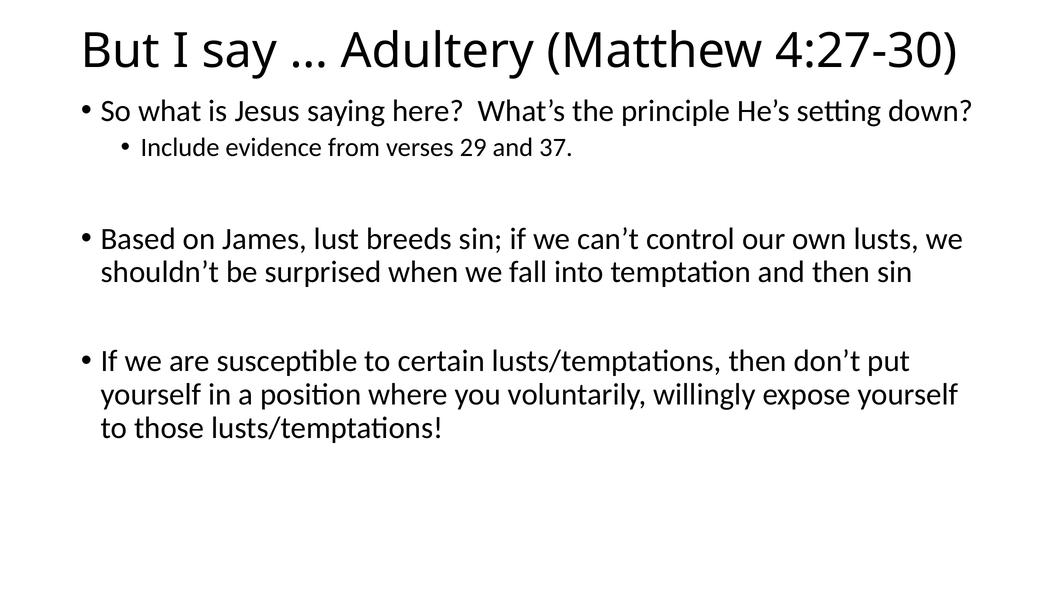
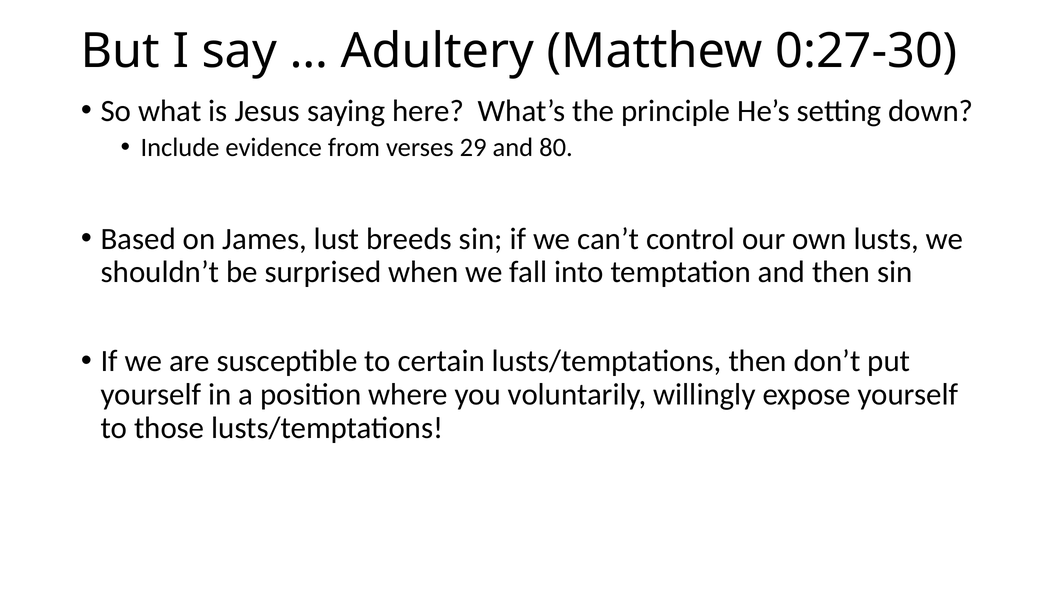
4:27-30: 4:27-30 -> 0:27-30 (866, 51)
37: 37 -> 80 (556, 147)
